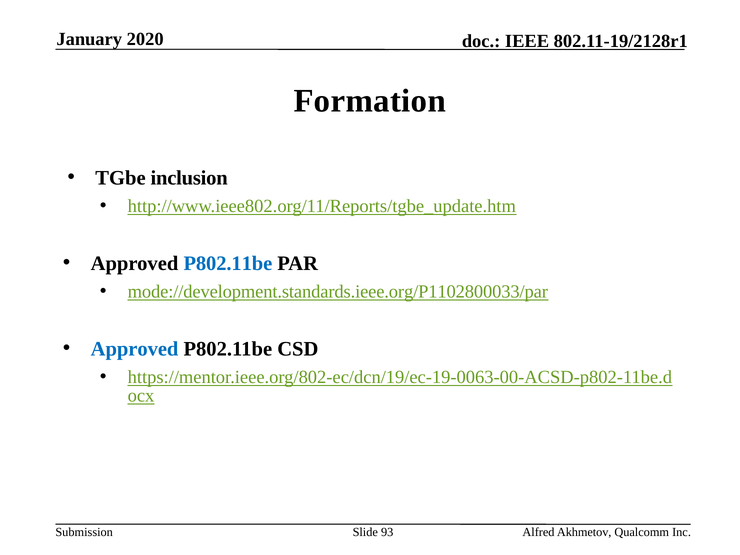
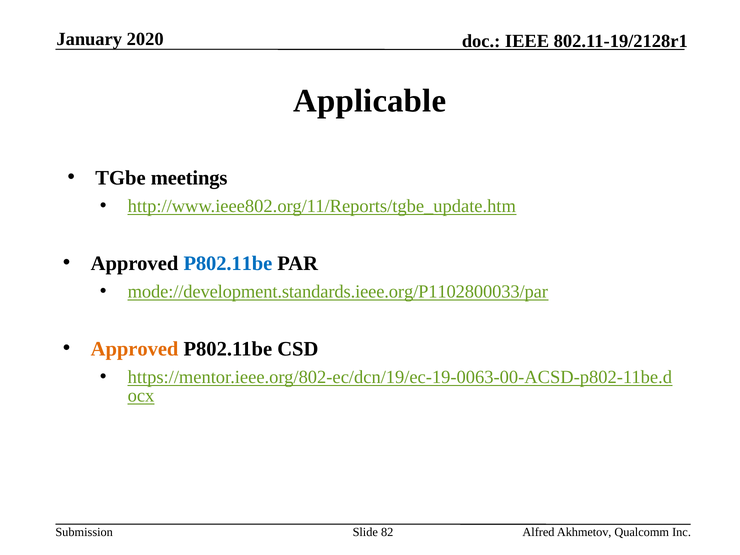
Formation: Formation -> Applicable (370, 101)
inclusion: inclusion -> meetings (189, 178)
Approved colour: blue -> orange (135, 349)
93: 93 -> 82 (387, 532)
